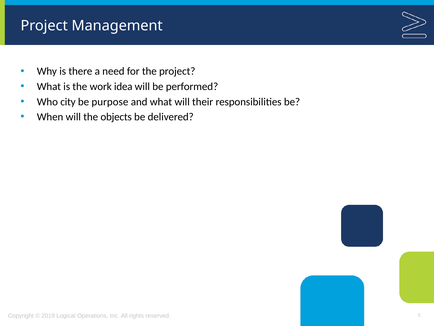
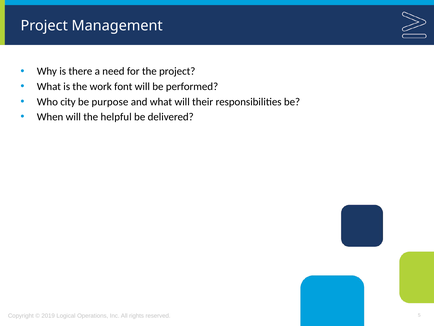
idea: idea -> font (123, 86)
objects: objects -> helpful (116, 117)
